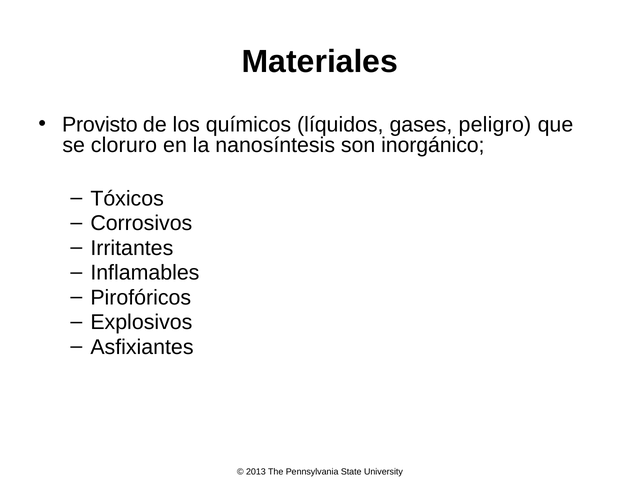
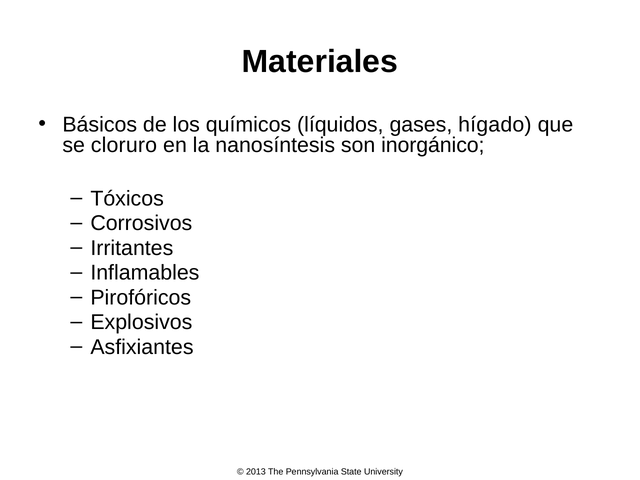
Provisto: Provisto -> Básicos (100, 125)
peligro: peligro -> hígado (495, 125)
